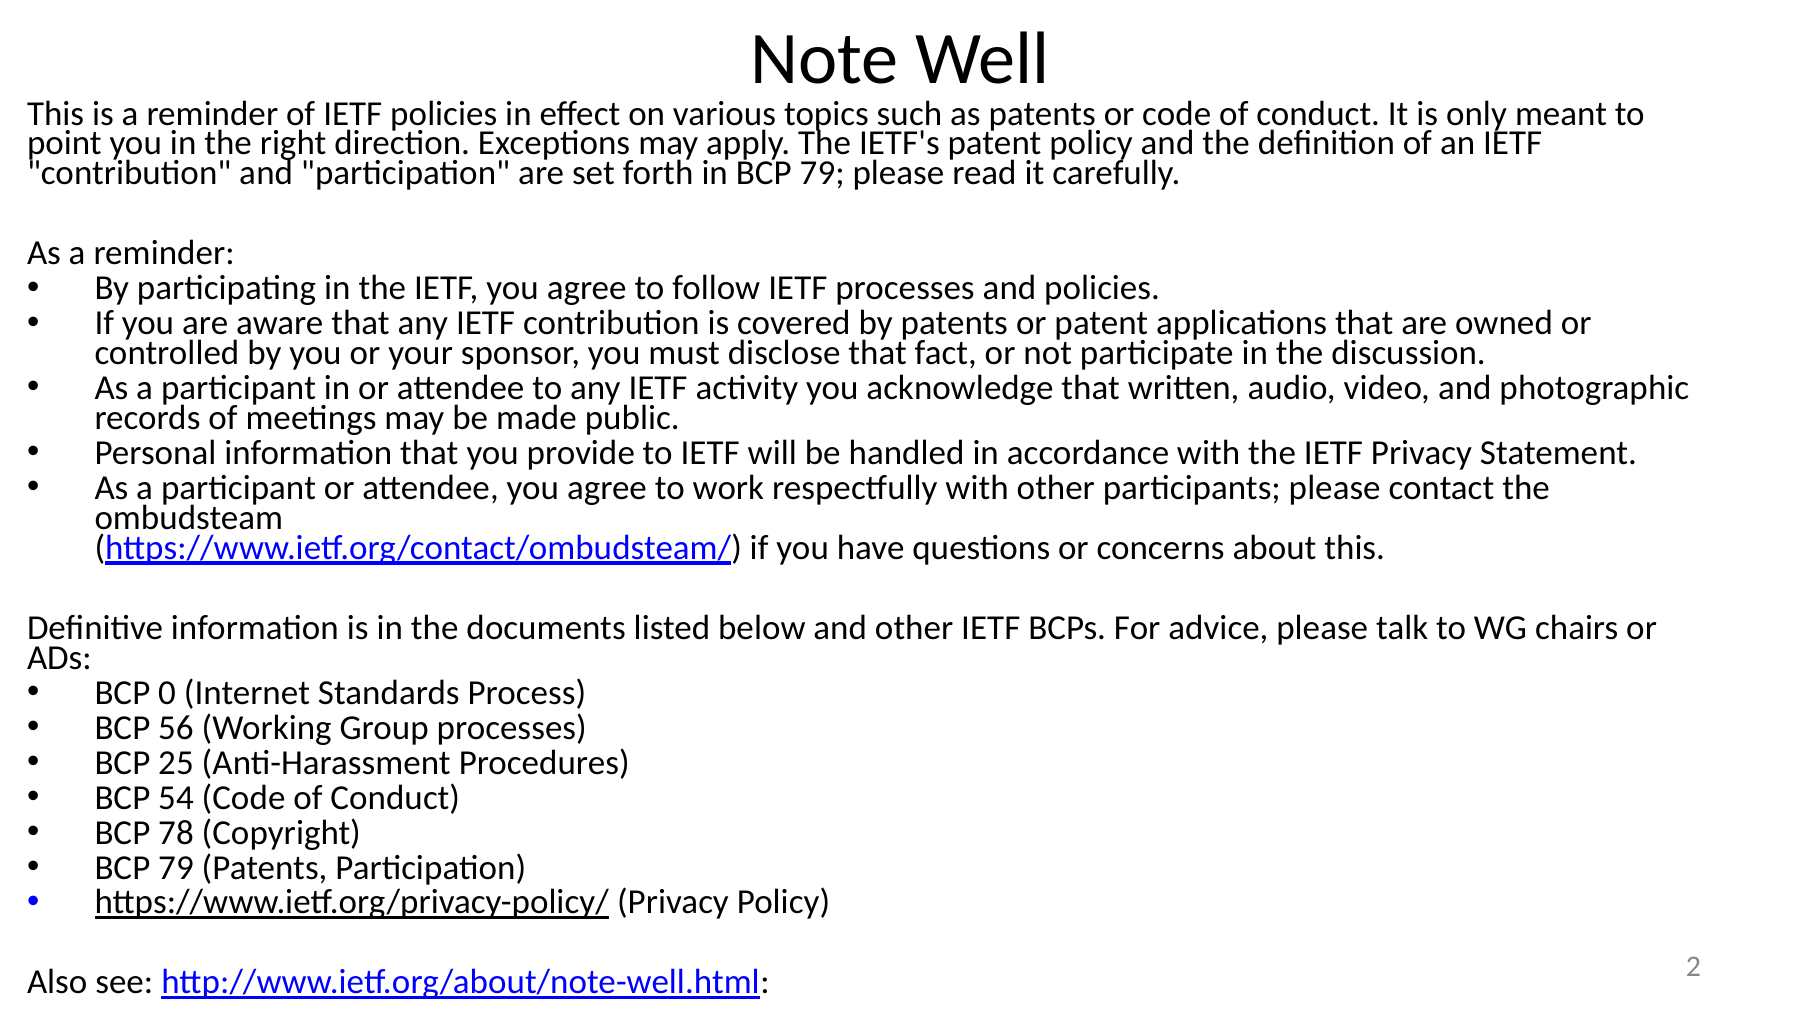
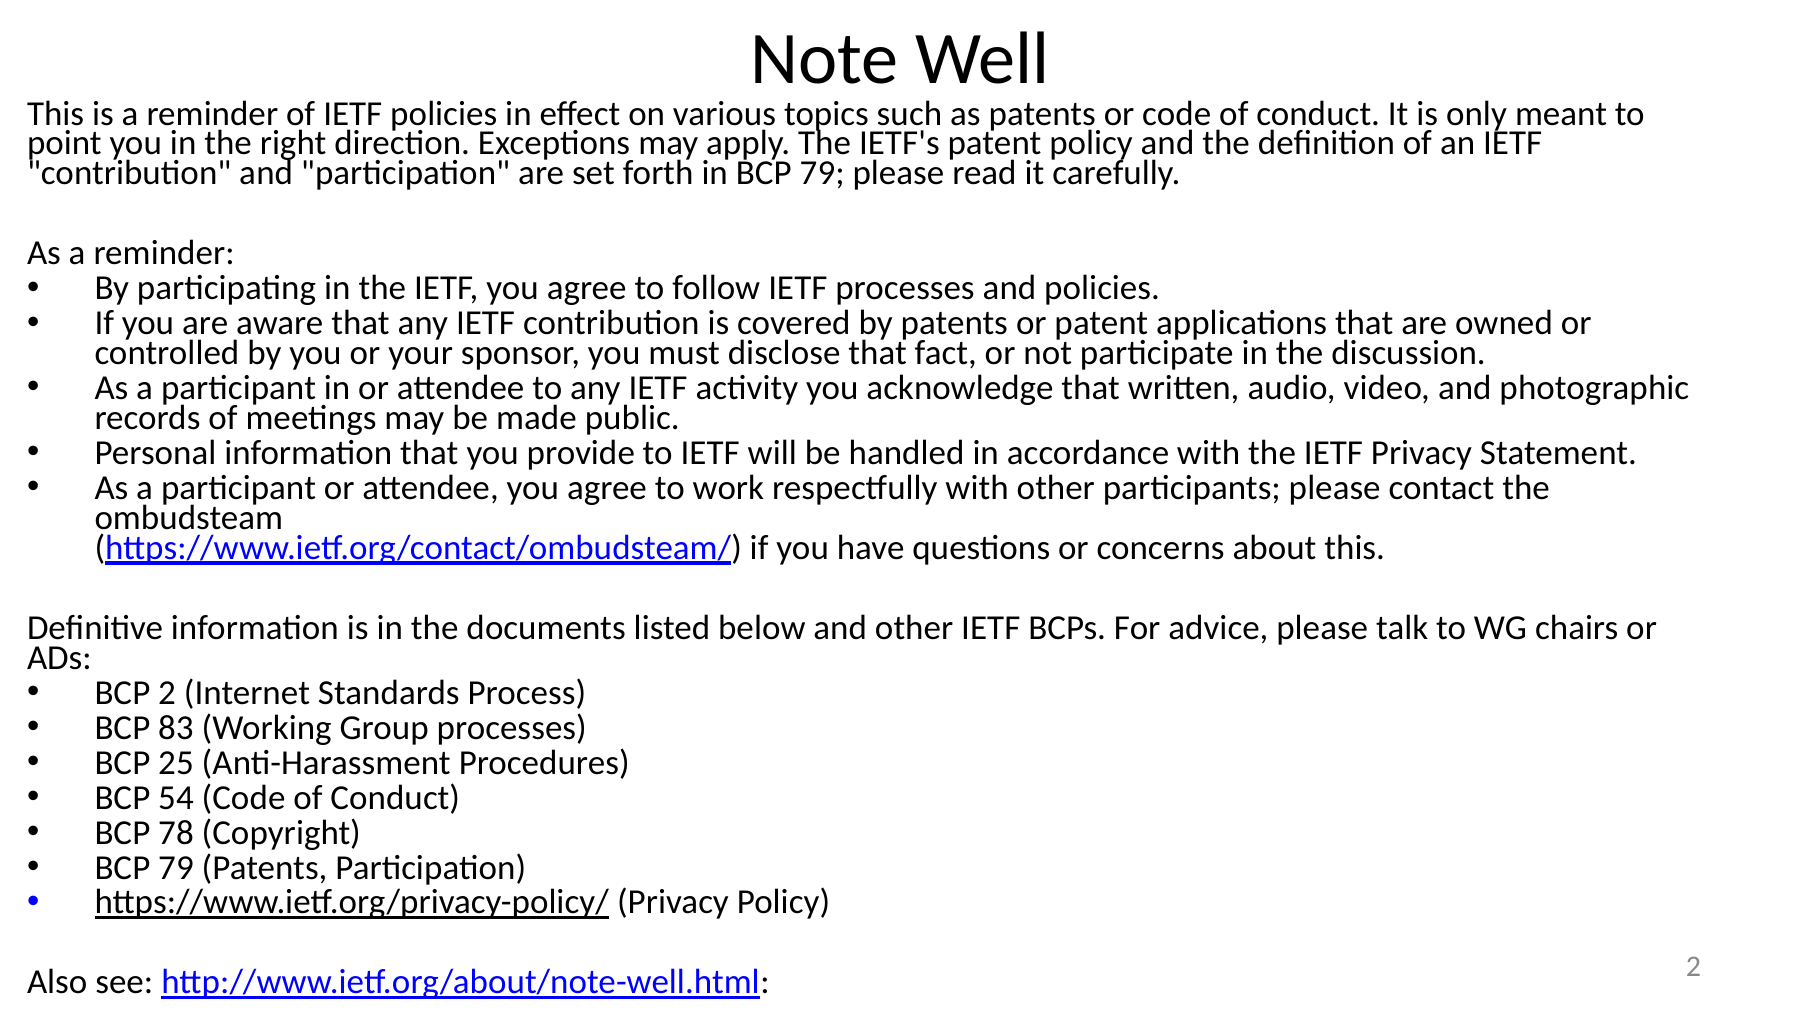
BCP 0: 0 -> 2 (167, 693)
56: 56 -> 83 (176, 728)
